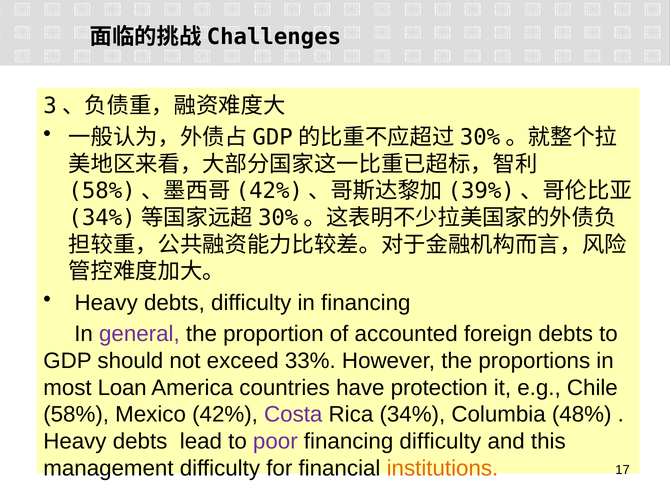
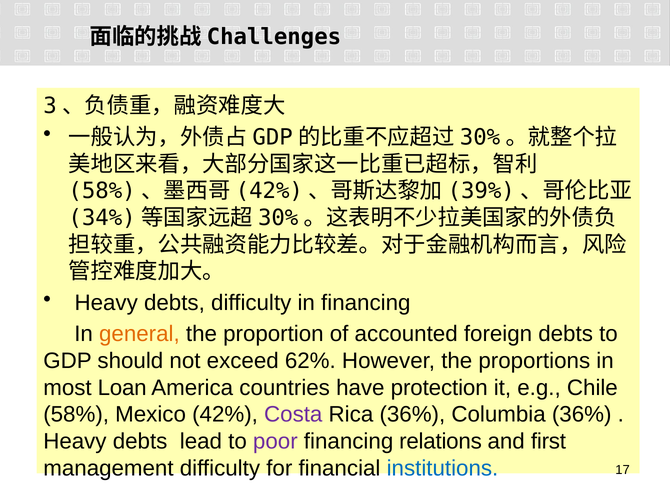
general colour: purple -> orange (139, 334)
33%: 33% -> 62% (310, 361)
Rica 34%: 34% -> 36% (412, 414)
Columbia 48%: 48% -> 36% (582, 414)
financing difficulty: difficulty -> relations (440, 441)
this: this -> first (548, 441)
institutions colour: orange -> blue (442, 468)
